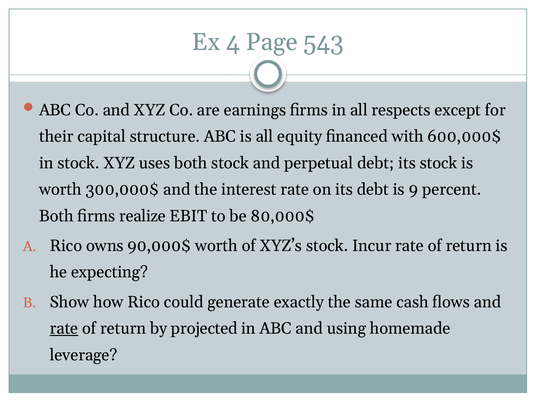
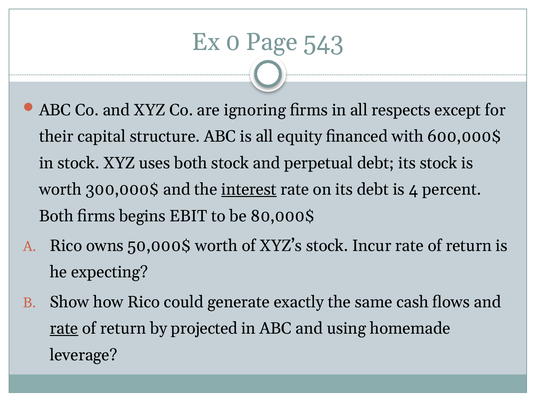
4: 4 -> 0 (233, 42)
earnings: earnings -> ignoring (255, 110)
interest underline: none -> present (249, 189)
9: 9 -> 4 (413, 189)
realize: realize -> begins (142, 216)
90,000$: 90,000$ -> 50,000$ (159, 246)
